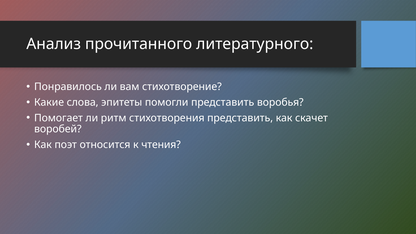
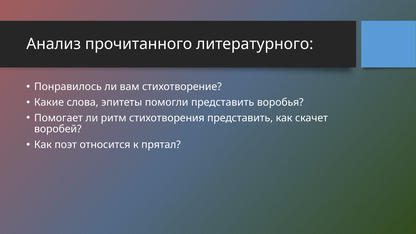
чтения: чтения -> прятал (161, 145)
